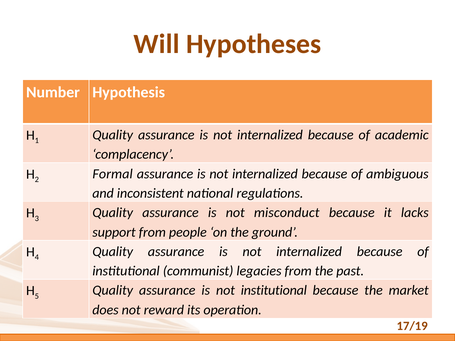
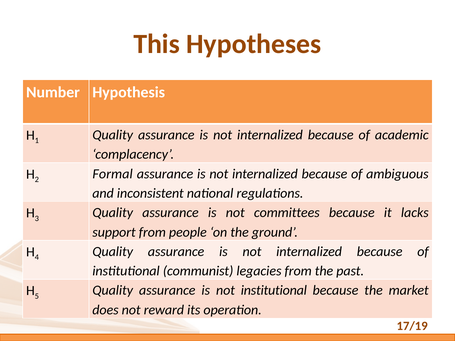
Will: Will -> This (157, 44)
misconduct: misconduct -> committees (287, 213)
